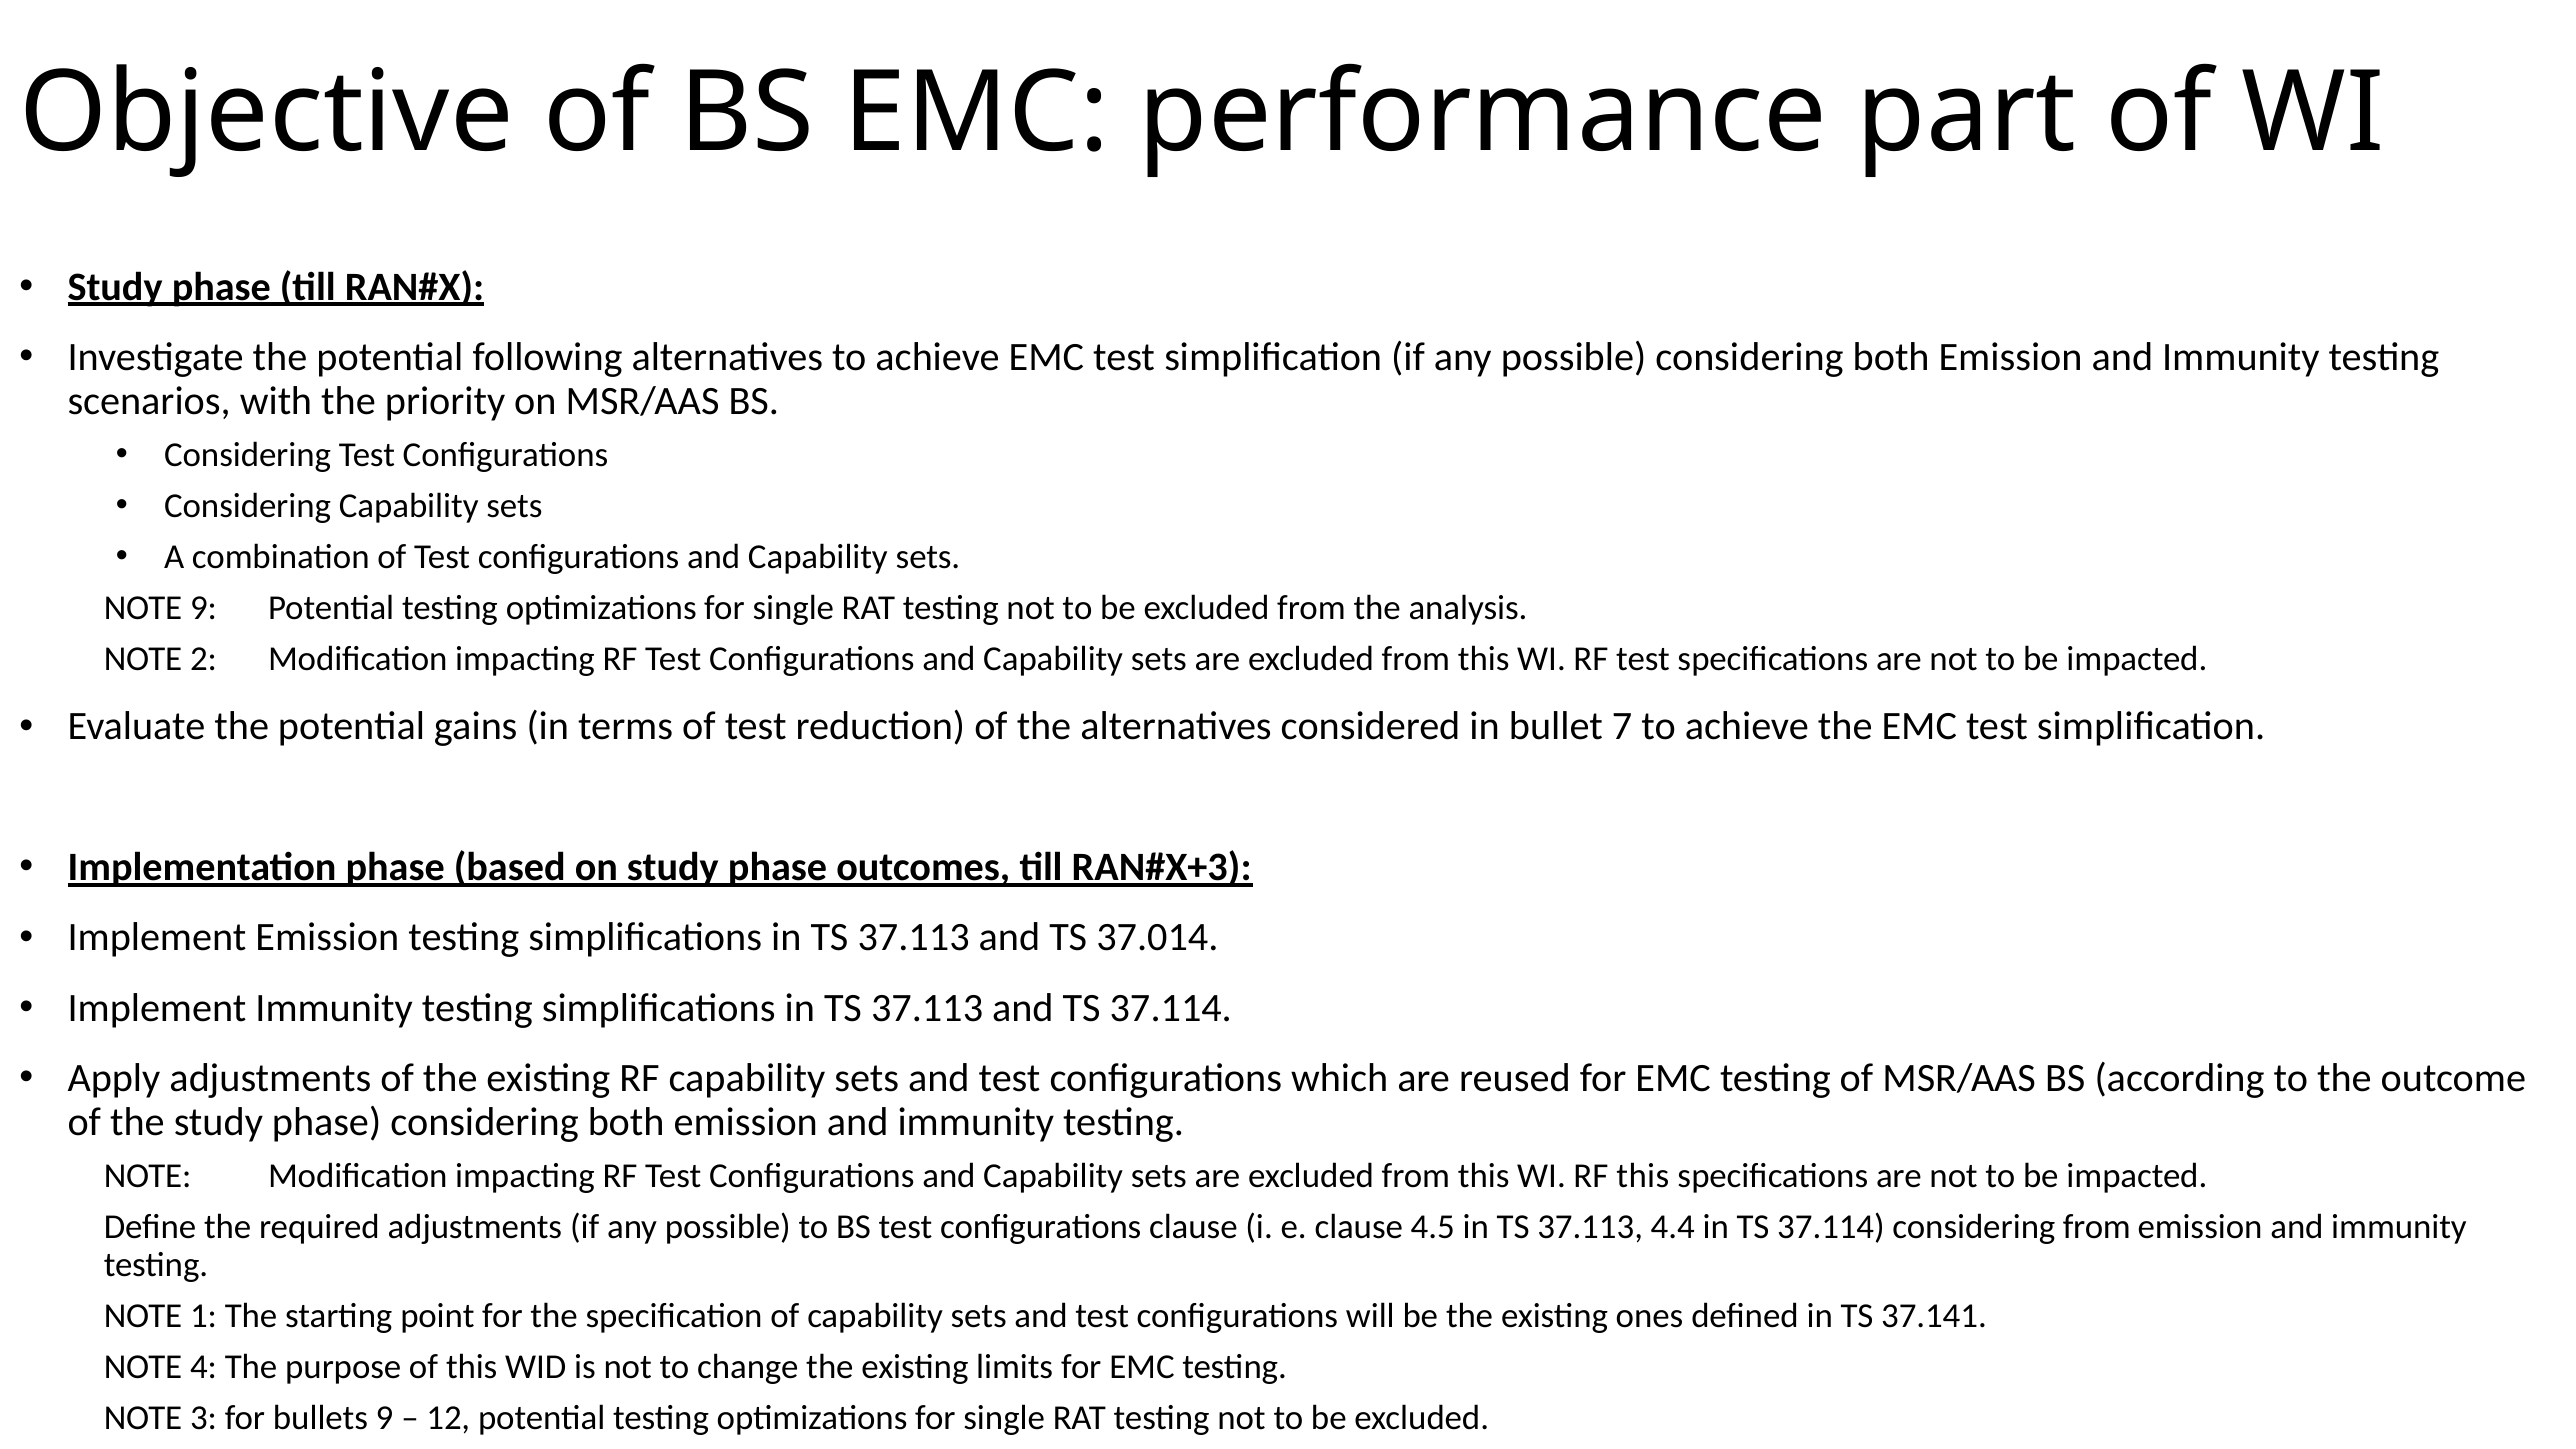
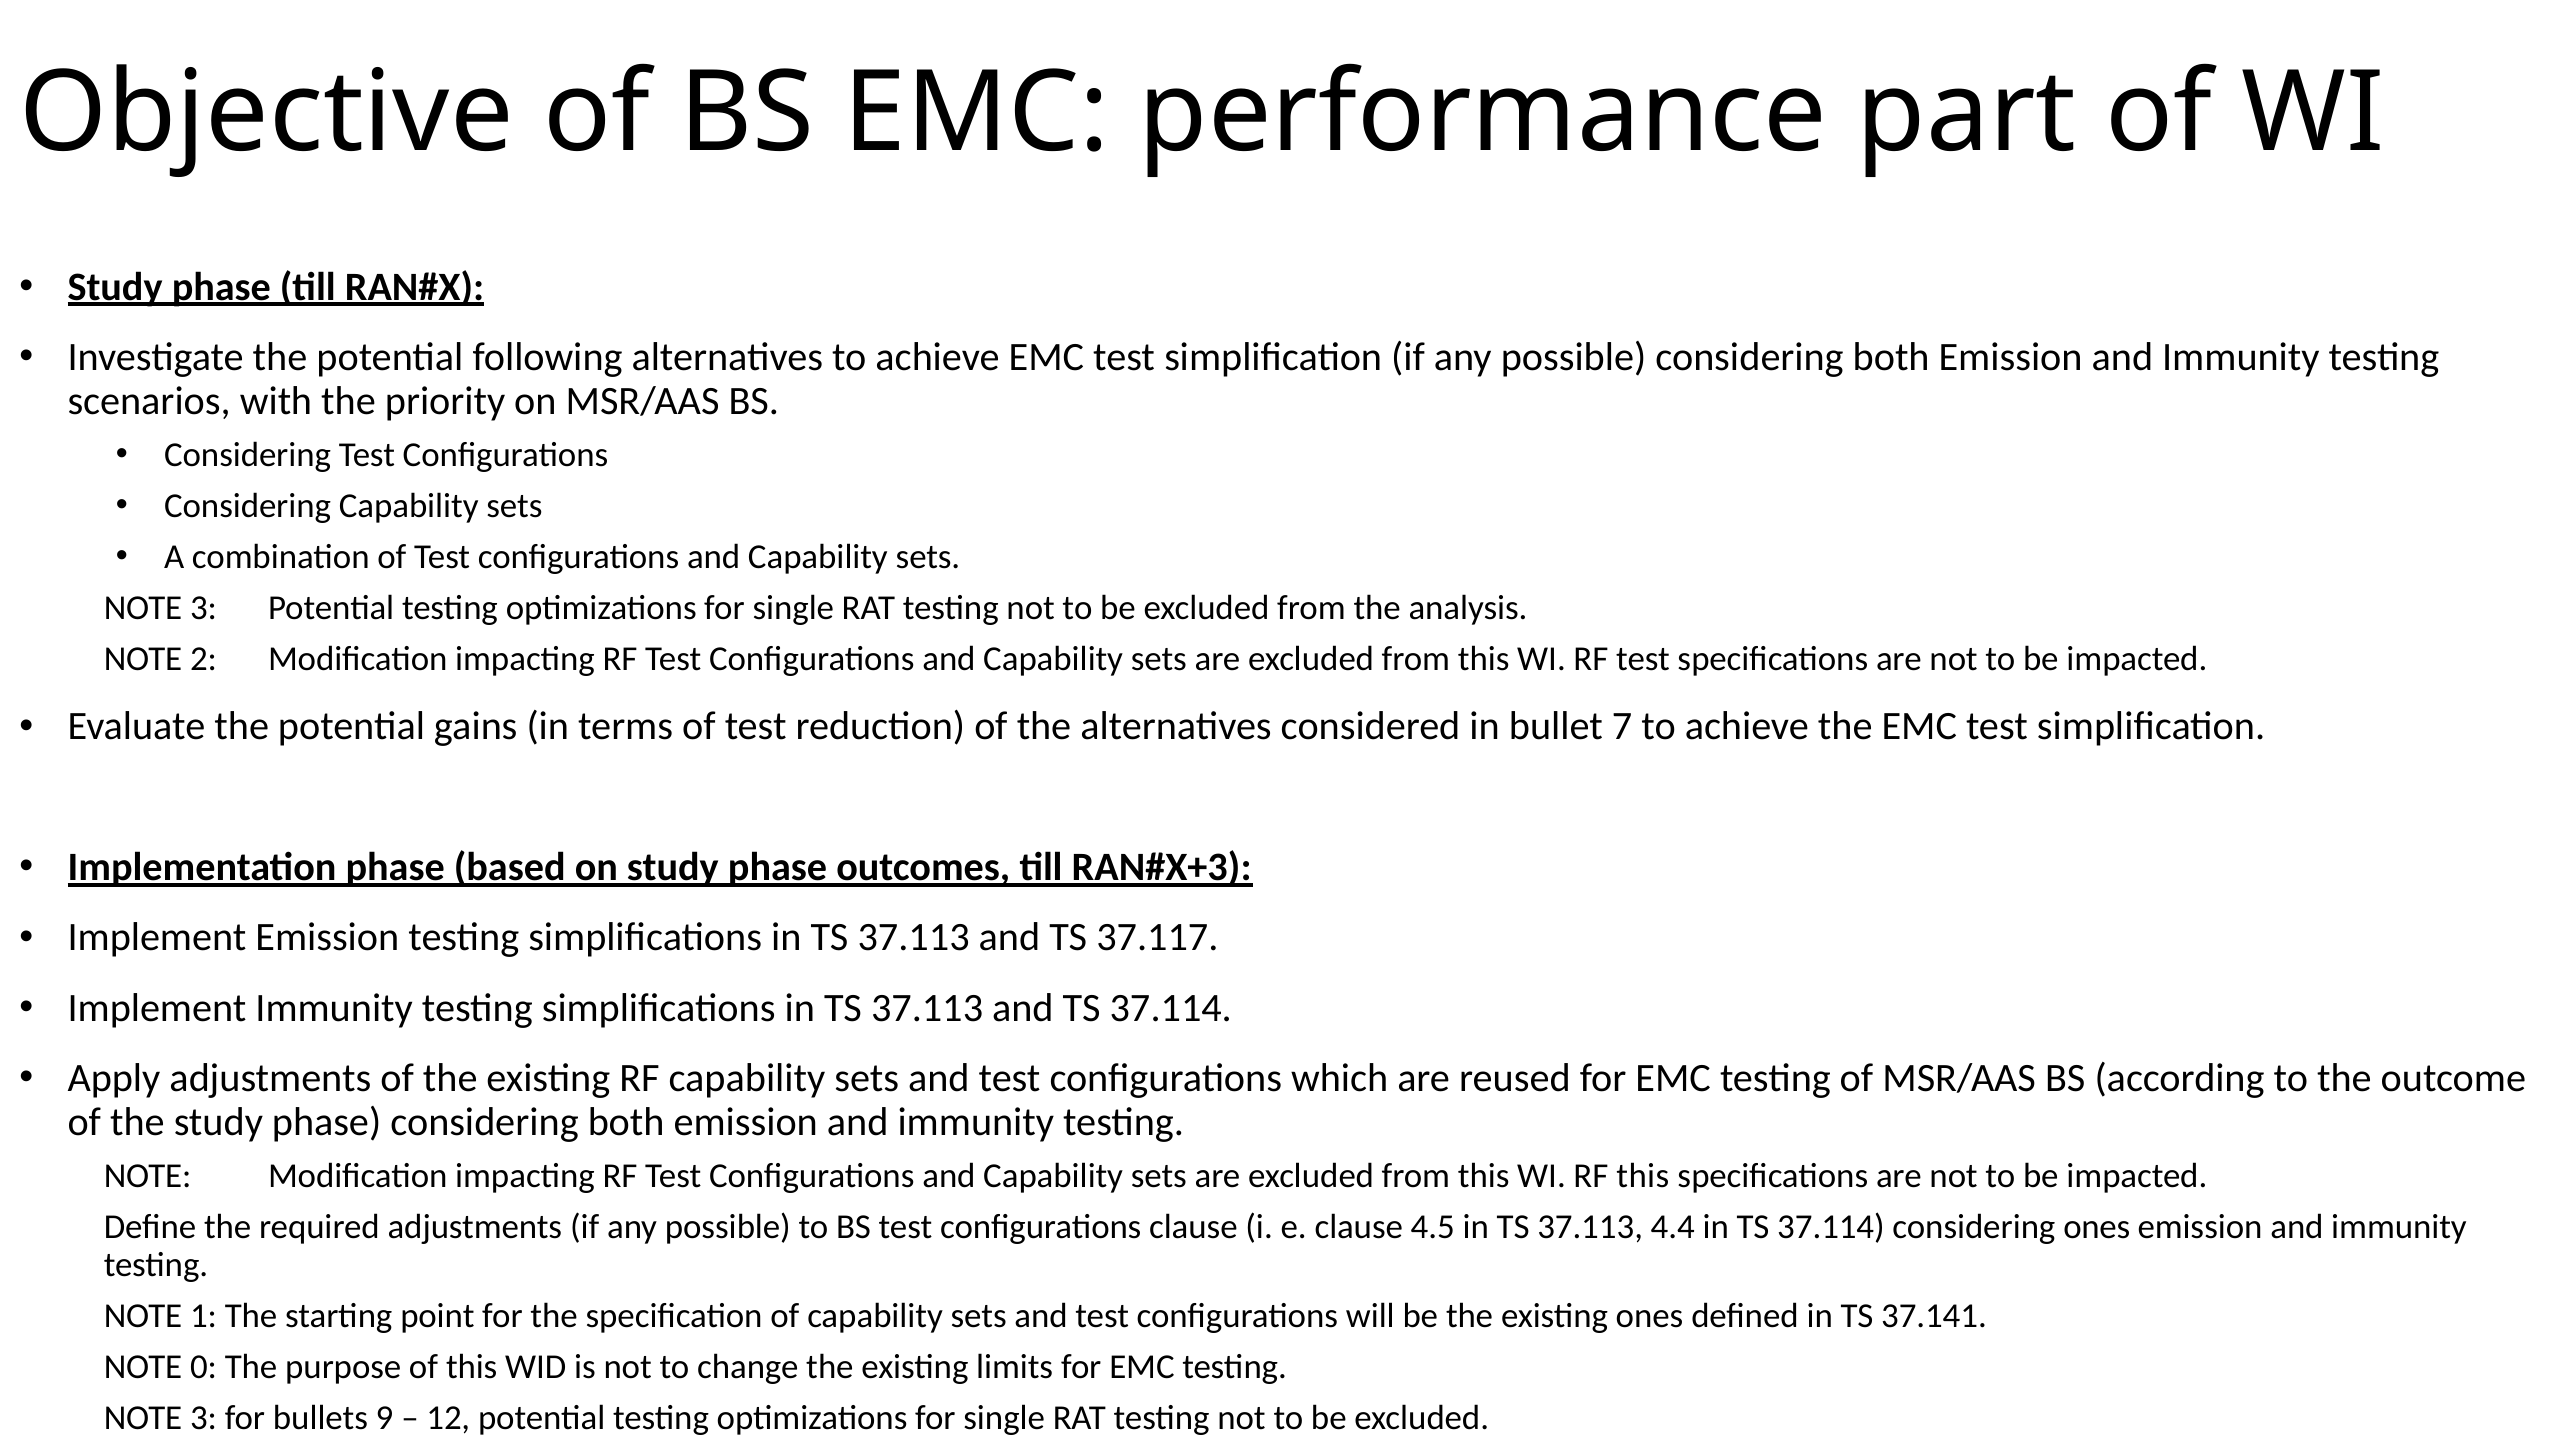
9: 9 -> 3 (204, 608)
37.014: 37.014 -> 37.117 (1157, 938)
considering from: from -> ones (2097, 1227)
4: 4 -> 0 (204, 1367)
